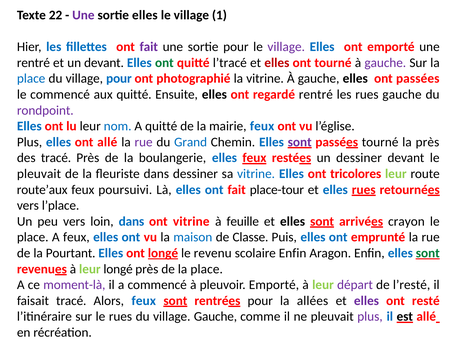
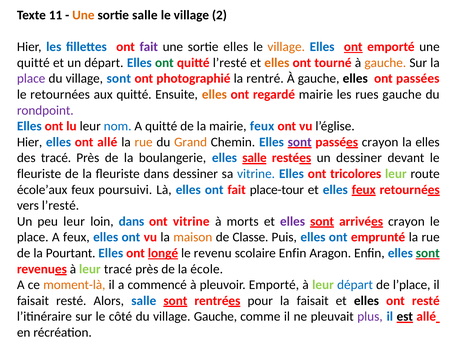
22: 22 -> 11 (56, 15)
Une colour: purple -> orange (83, 15)
sortie elles: elles -> salle (145, 15)
1: 1 -> 2 (219, 15)
sortie pour: pour -> elles (236, 47)
village colour: purple -> orange (286, 47)
ont underline: none -> present (353, 47)
rentré: rentré -> quitté (33, 63)
un devant: devant -> départ (104, 63)
quitté l’tracé: l’tracé -> l’resté (230, 63)
elles colour: red -> orange (277, 63)
gauche colour: purple -> orange (385, 63)
place colour: blue -> purple (31, 79)
village pour: pour -> sont (119, 79)
la vitrine: vitrine -> rentré (265, 79)
le commencé: commencé -> retournées (60, 94)
elles colour: black -> orange (214, 94)
regardé rentré: rentré -> mairie (316, 94)
Plus: Plus -> Hier (30, 142)
rue colour: purple -> orange (144, 142)
Grand colour: blue -> orange (191, 142)
passées tourné: tourné -> crayon (380, 142)
la près: près -> elles (428, 142)
elles feux: feux -> salle (255, 158)
pleuvait: pleuvait -> fleuriste (39, 174)
route’aux: route’aux -> école’aux (42, 190)
elles rues: rues -> feux (364, 190)
vers l’place: l’place -> l’resté (60, 205)
peu vers: vers -> leur (74, 221)
feuille: feuille -> morts (243, 221)
elles colour: black -> purple (293, 221)
maison colour: blue -> orange (193, 237)
leur longé: longé -> tracé (118, 269)
de la place: place -> école (207, 269)
moment-là colour: purple -> orange (74, 285)
départ colour: purple -> blue (355, 285)
l’resté: l’resté -> l’place (412, 285)
faisait tracé: tracé -> resté (71, 301)
Alors feux: feux -> salle (144, 301)
la allées: allées -> faisait (313, 301)
elles colour: purple -> black (366, 301)
le rues: rues -> côté (120, 316)
